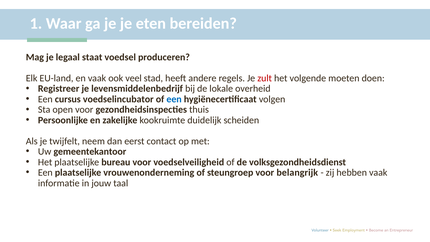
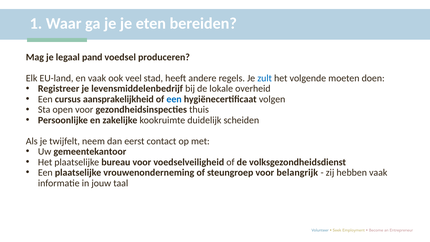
staat: staat -> pand (92, 57)
zult colour: red -> blue (265, 78)
voedselincubator: voedselincubator -> aansprakelijkheid (118, 99)
